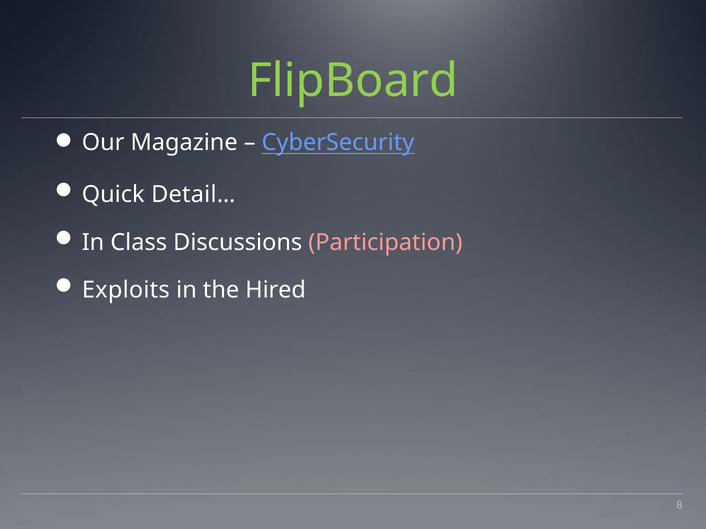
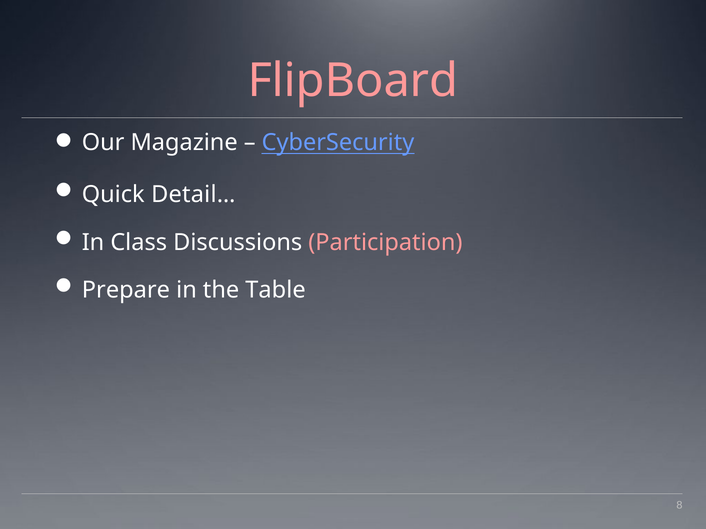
FlipBoard colour: light green -> pink (353, 81)
Exploits: Exploits -> Prepare (126, 290)
Hired: Hired -> Table (276, 290)
